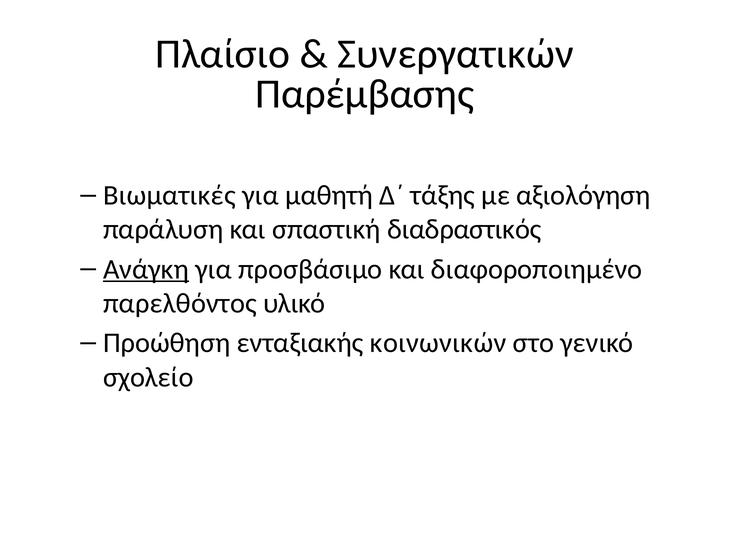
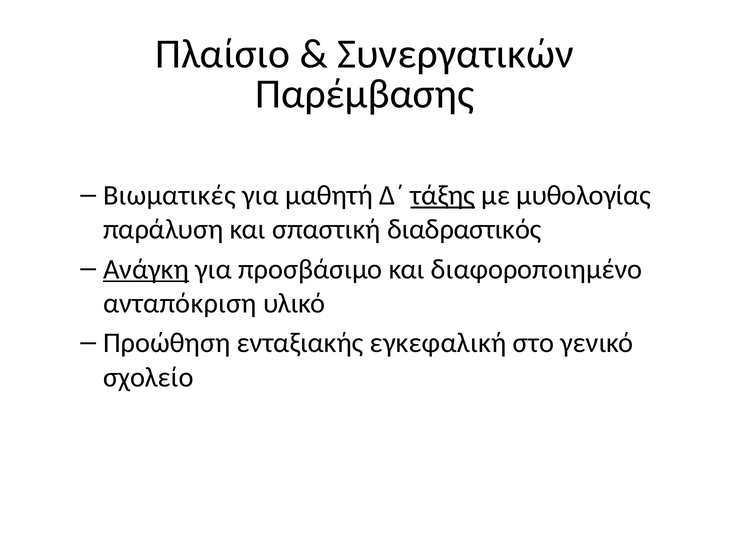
τάξης underline: none -> present (443, 195)
αξιολόγηση: αξιολόγηση -> μυθολογίας (584, 195)
παρελθόντος: παρελθόντος -> ανταπόκριση (180, 303)
κοινωνικών: κοινωνικών -> εγκεφαλική (438, 343)
